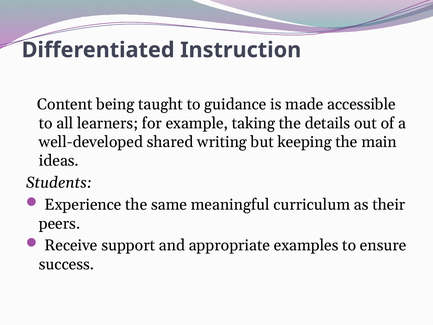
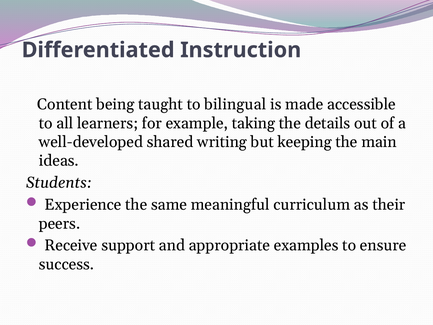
guidance: guidance -> bilingual (235, 104)
